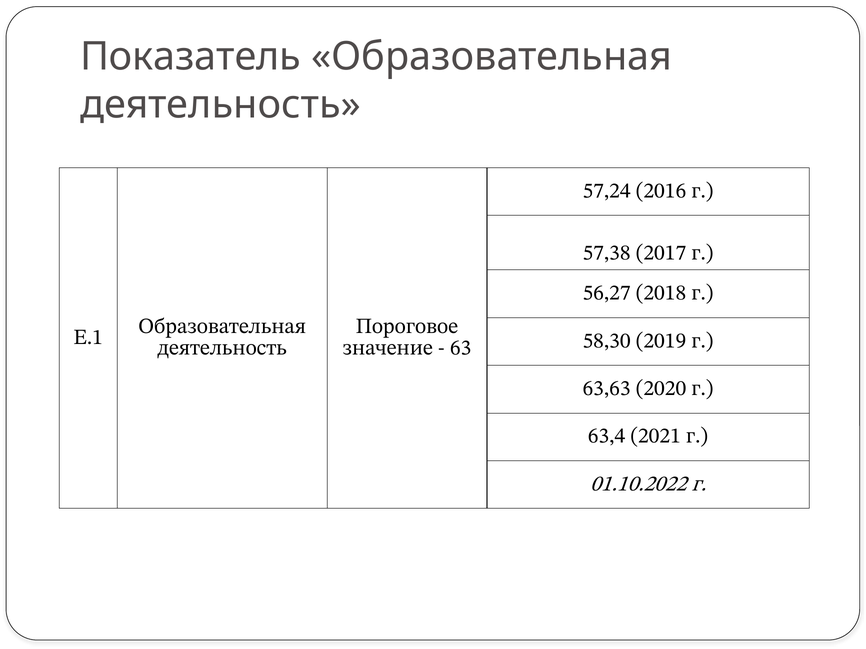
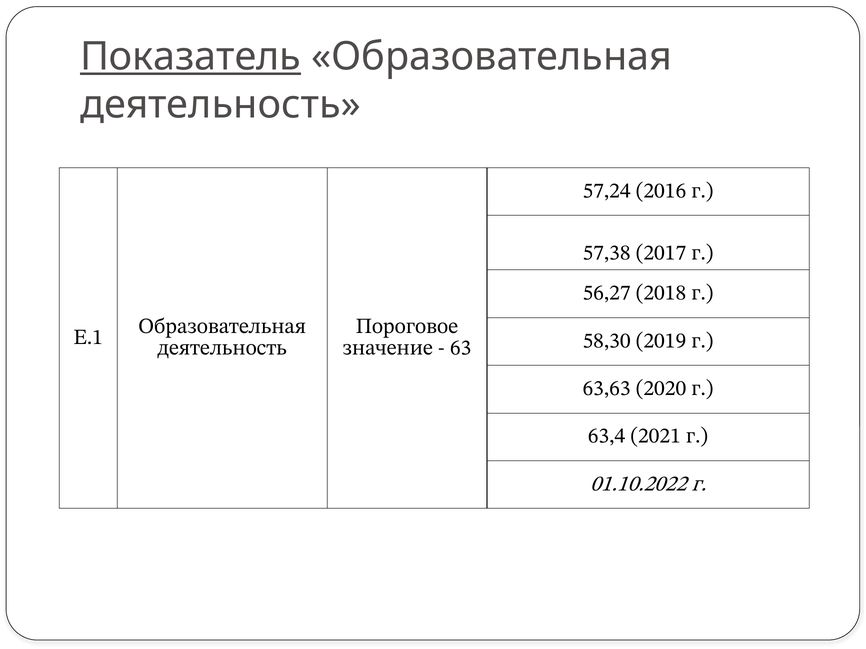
Показатель underline: none -> present (191, 57)
